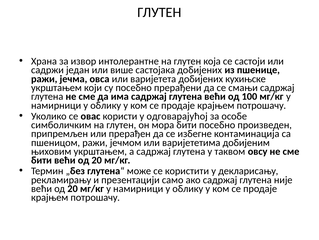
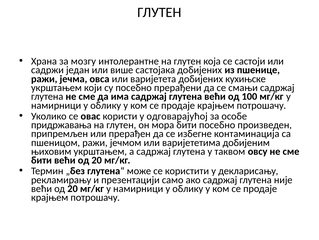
извор: извор -> мозгу (83, 61)
симболичким: симболичким -> придржавања (61, 125)
